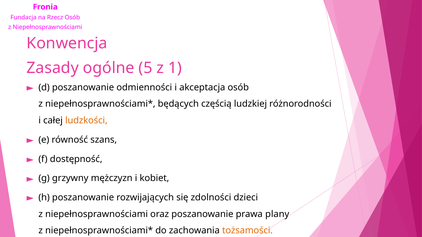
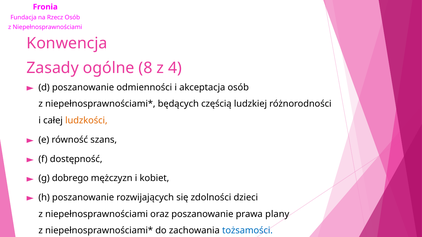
5: 5 -> 8 (145, 68)
1: 1 -> 4 (175, 68)
grzywny: grzywny -> dobrego (70, 178)
tożsamości colour: orange -> blue (247, 231)
